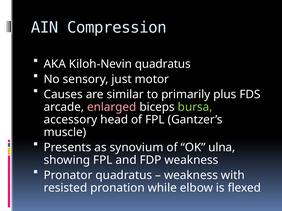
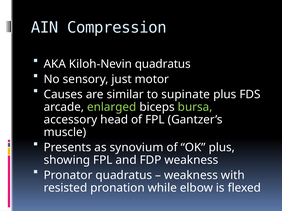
primarily: primarily -> supinate (186, 95)
enlarged colour: pink -> light green (112, 107)
OK ulna: ulna -> plus (222, 148)
